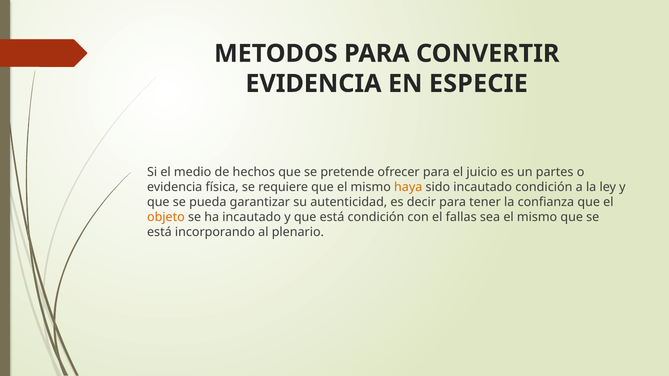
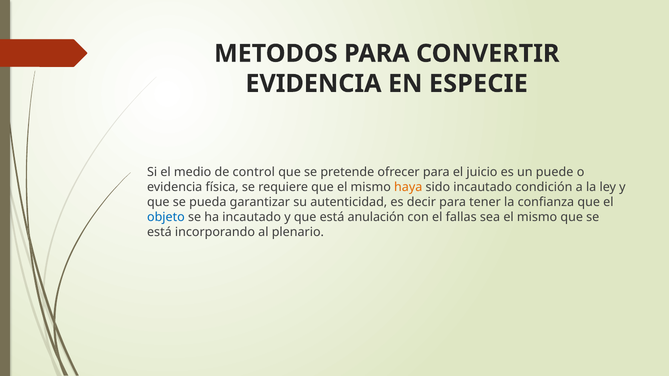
hechos: hechos -> control (254, 172)
partes: partes -> puede (555, 172)
objeto colour: orange -> blue (166, 217)
está condición: condición -> anulación (376, 217)
